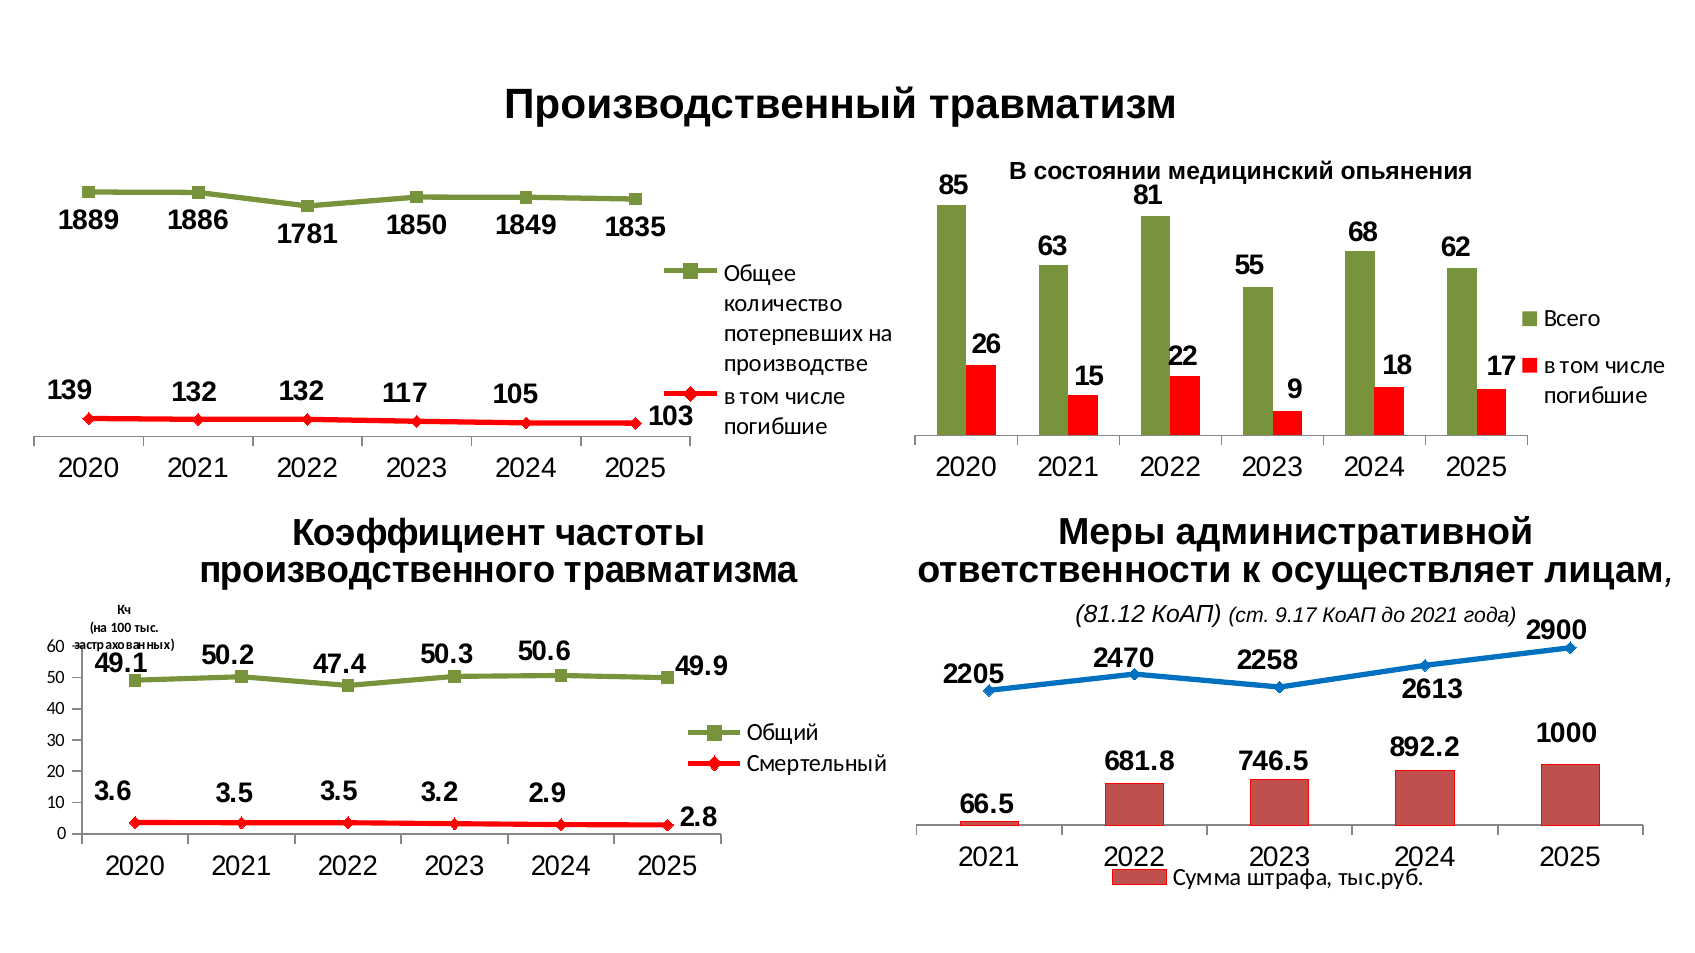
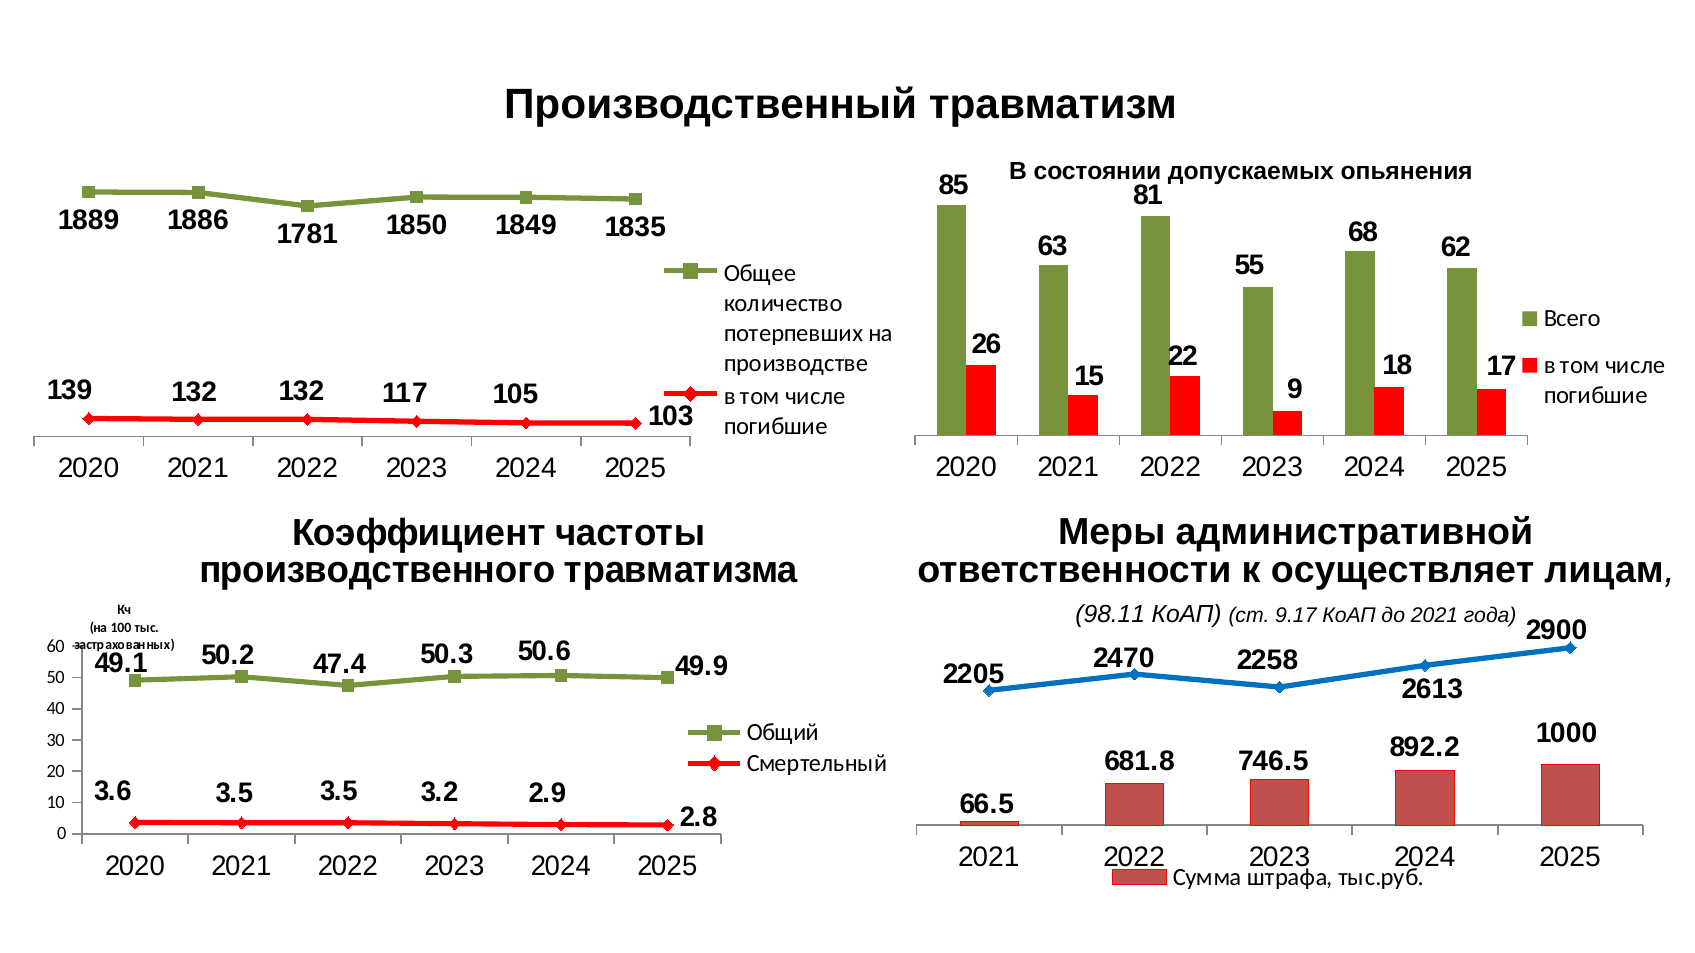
медицинский: медицинский -> допускаемых (1251, 171)
81.12: 81.12 -> 98.11 (1110, 615)
